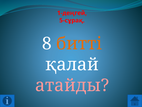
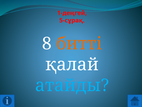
атайды colour: pink -> light blue (72, 85)
